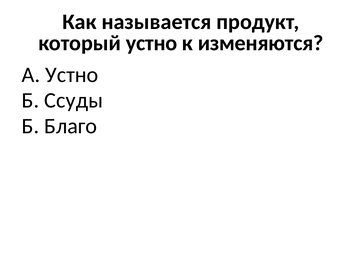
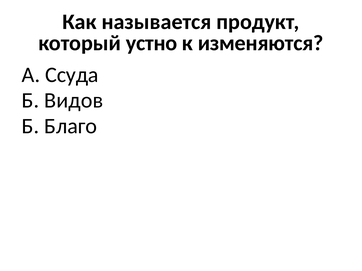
А Устно: Устно -> Ссуда (72, 75)
Ссуды: Ссуды -> Видов (74, 101)
